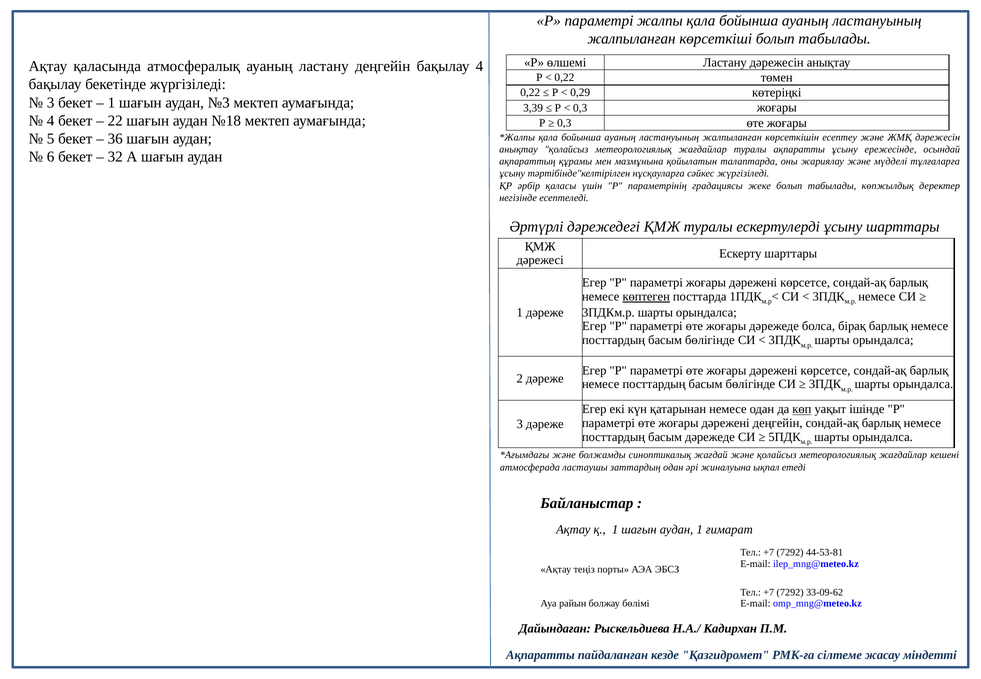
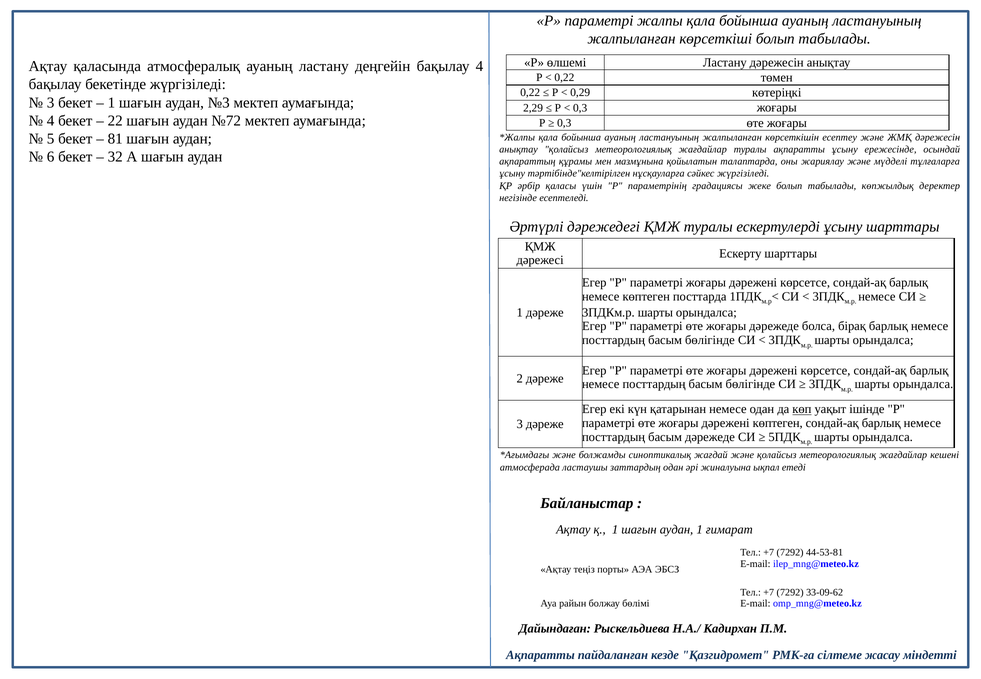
3,39: 3,39 -> 2,29 (533, 108)
№18: №18 -> №72 (226, 121)
36: 36 -> 81 (115, 139)
көптеген underline: present -> none (646, 297)
дәрежені деңгейін: деңгейін -> көптеген (778, 423)
